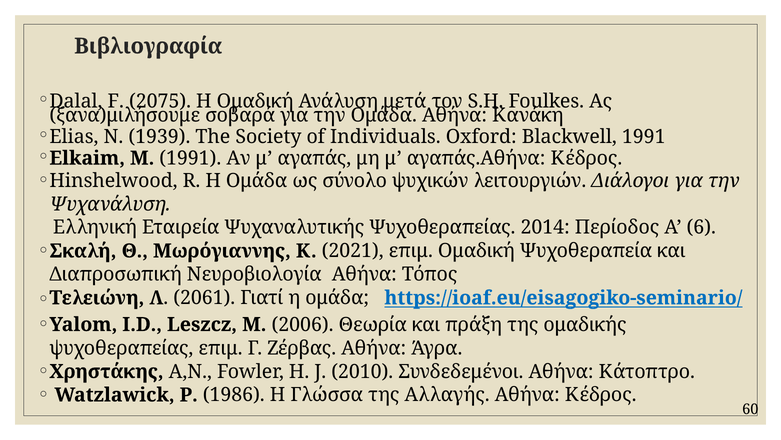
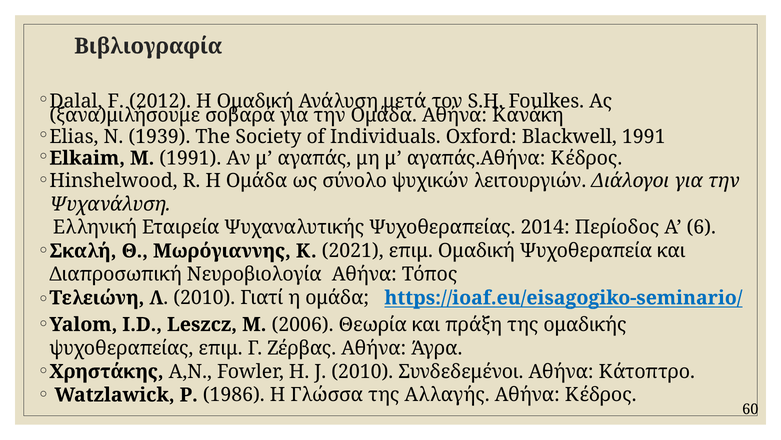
2075: 2075 -> 2012 (160, 101)
Λ 2061: 2061 -> 2010 (204, 297)
